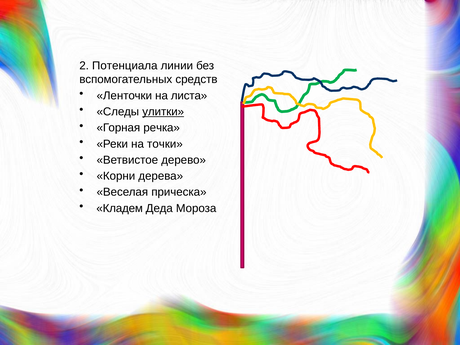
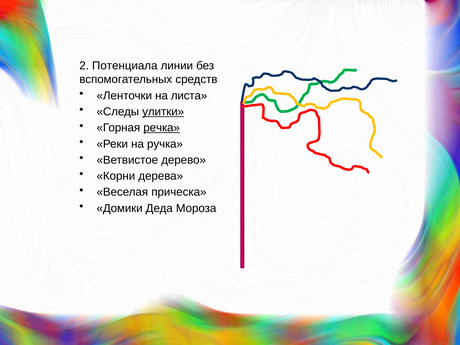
речка underline: none -> present (162, 128)
точки: точки -> ручка (165, 144)
Кладем: Кладем -> Домики (120, 208)
